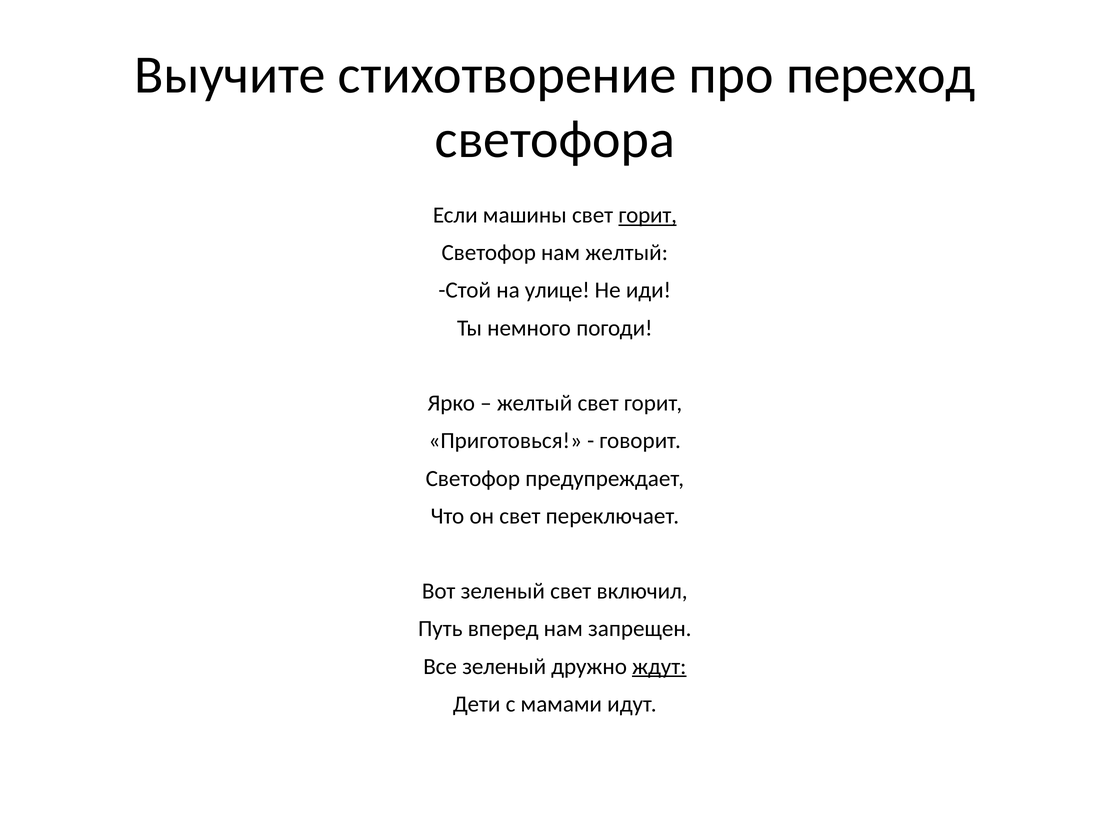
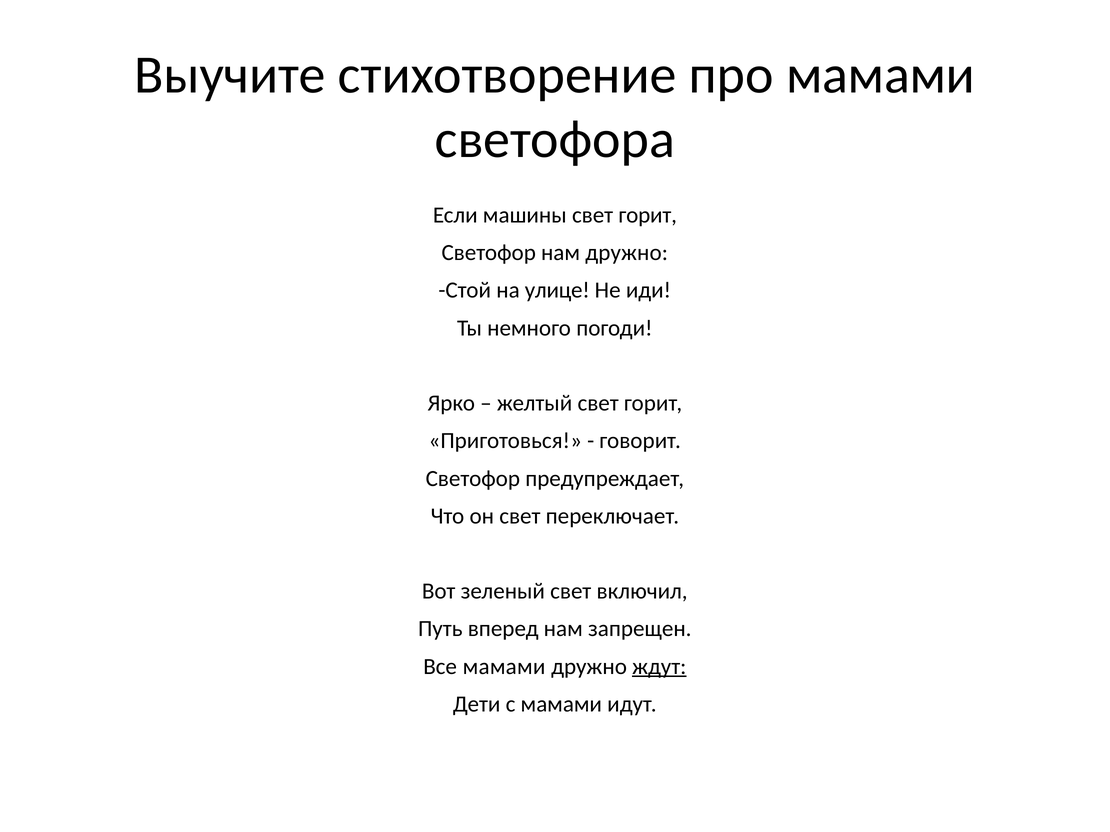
про переход: переход -> мамами (881, 75)
горит underline: present -> none (648, 215)
нам желтый: желтый -> дружно (627, 253)
Все зеленый: зеленый -> мамами (504, 667)
